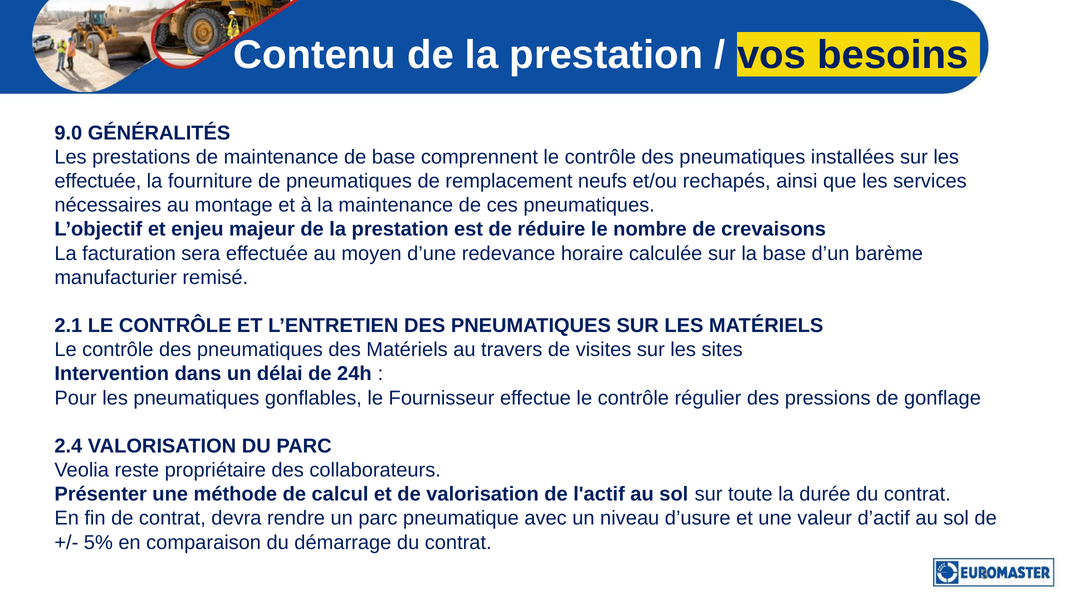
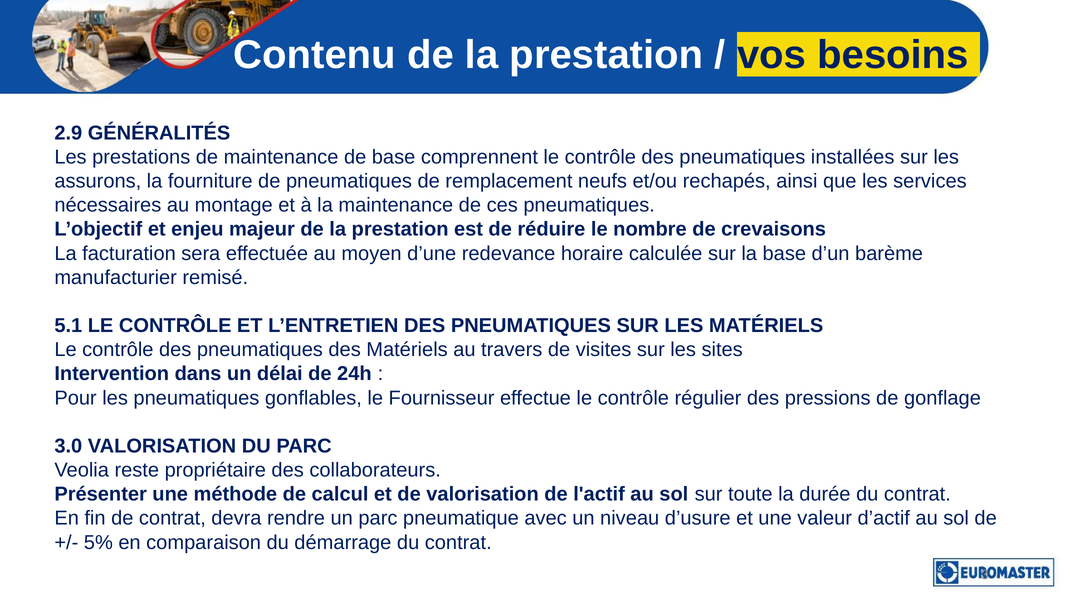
9.0: 9.0 -> 2.9 (68, 133)
effectuée: effectuée -> assurons (98, 181)
2.1: 2.1 -> 5.1 (68, 326)
2.4: 2.4 -> 3.0 (68, 446)
